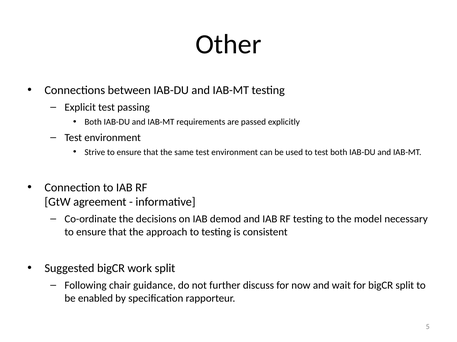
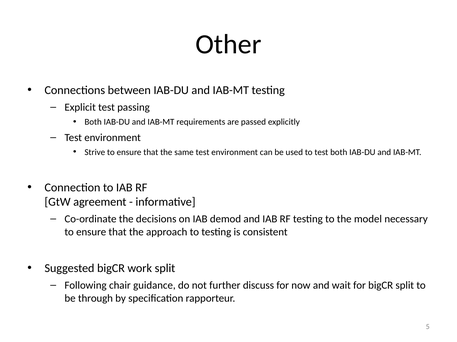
enabled: enabled -> through (95, 299)
